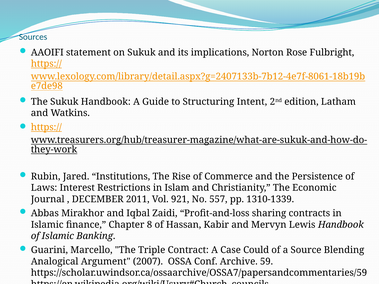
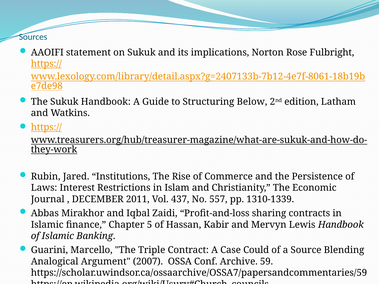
Intent: Intent -> Below (252, 102)
921: 921 -> 437 (180, 199)
8: 8 -> 5 (149, 225)
